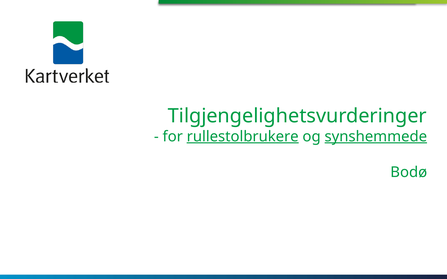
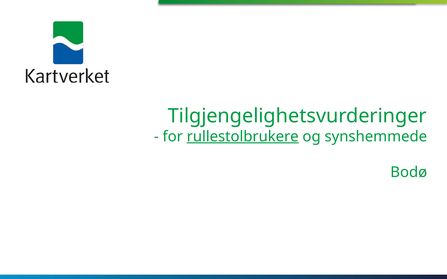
synshemmede underline: present -> none (376, 137)
